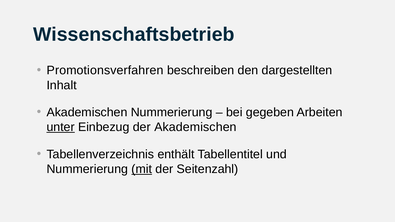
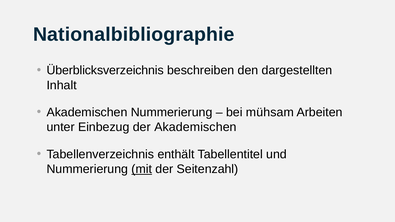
Wissenschaftsbetrieb: Wissenschaftsbetrieb -> Nationalbibliographie (134, 34)
Promotionsverfahren: Promotionsverfahren -> Überblicksverzeichnis (105, 70)
gegeben: gegeben -> mühsam (270, 112)
unter underline: present -> none (61, 127)
